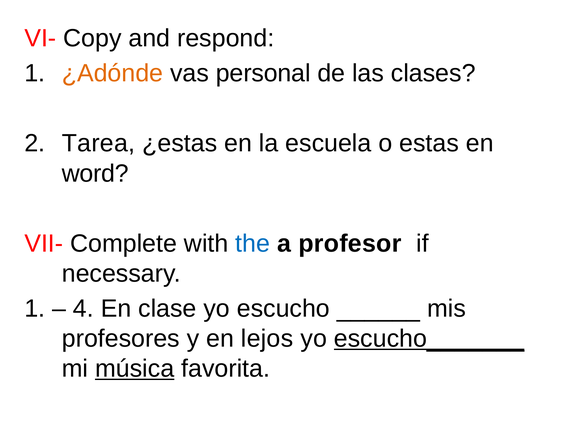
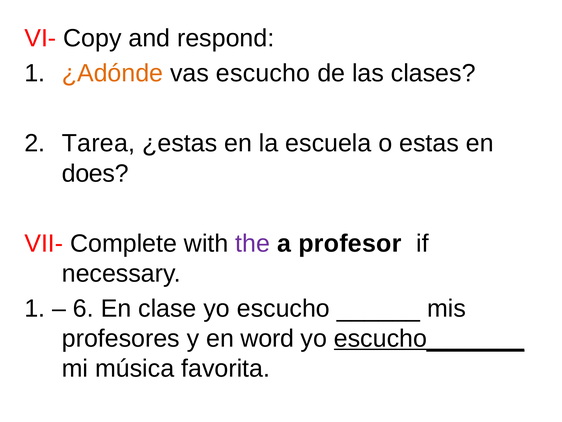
vas personal: personal -> escucho (263, 73)
word: word -> does (95, 173)
the colour: blue -> purple (253, 243)
4: 4 -> 6 (83, 308)
lejos: lejos -> word (267, 338)
música underline: present -> none (135, 368)
